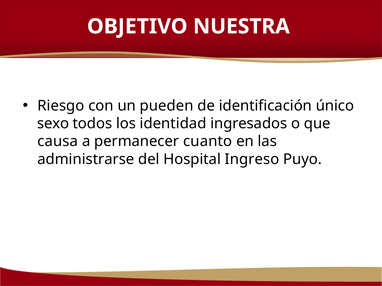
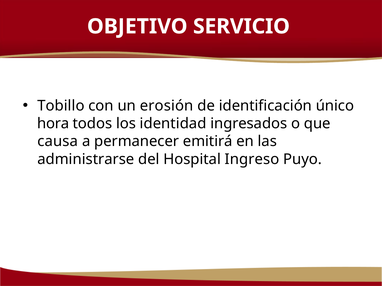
NUESTRA: NUESTRA -> SERVICIO (241, 26)
Riesgo: Riesgo -> Tobillo (61, 106)
pueden: pueden -> erosión (167, 106)
sexo: sexo -> hora (53, 124)
cuanto: cuanto -> emitirá (208, 142)
